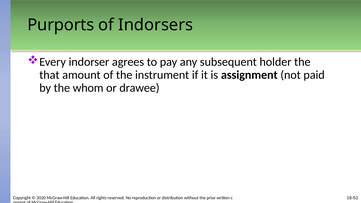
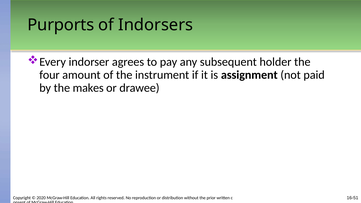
that: that -> four (49, 75)
whom: whom -> makes (88, 88)
